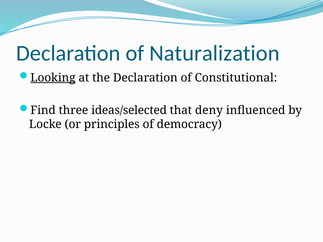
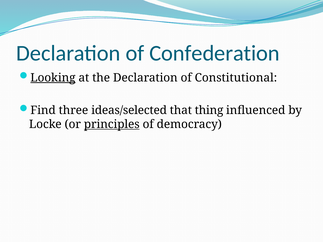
Naturalization: Naturalization -> Confederation (215, 53)
deny: deny -> thing (209, 110)
principles underline: none -> present (112, 124)
